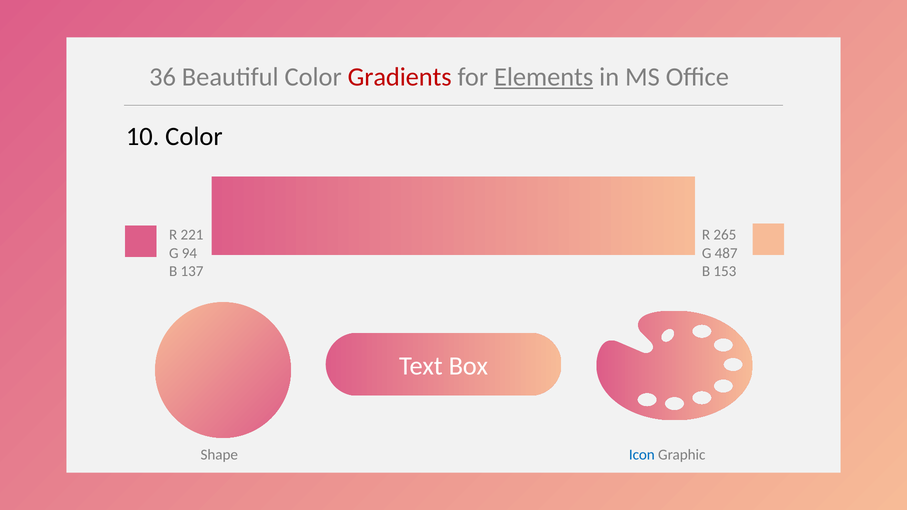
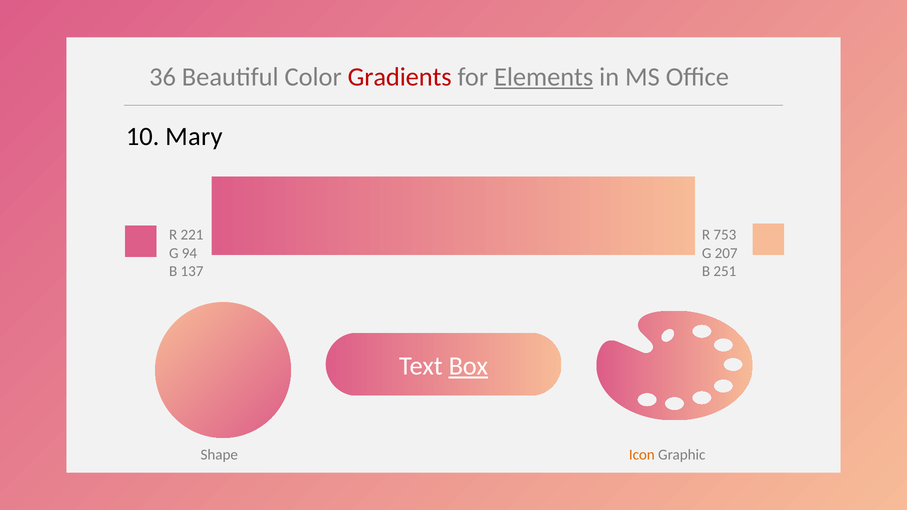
10 Color: Color -> Mary (194, 137)
265: 265 -> 753 (725, 235)
487: 487 -> 207 (726, 253)
153: 153 -> 251 (725, 271)
Box underline: none -> present (468, 366)
Icon colour: blue -> orange (642, 455)
